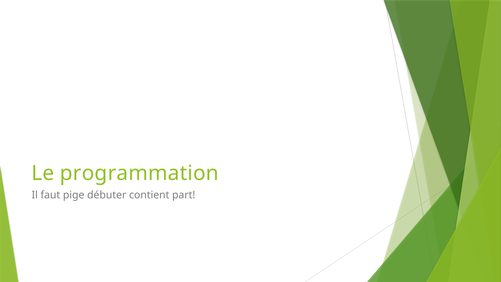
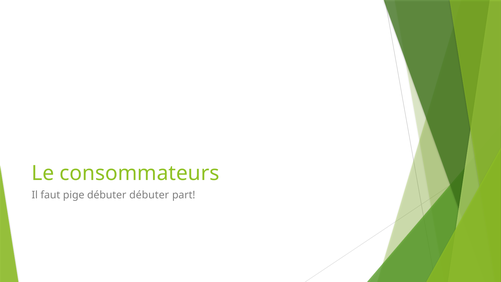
programmation: programmation -> consommateurs (140, 173)
débuter contient: contient -> débuter (149, 195)
